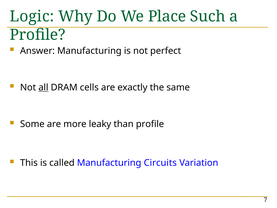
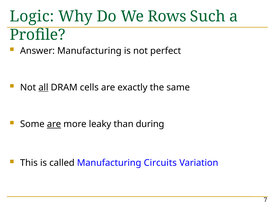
Place: Place -> Rows (167, 16)
are underline: none -> present (54, 124)
than profile: profile -> during (150, 124)
